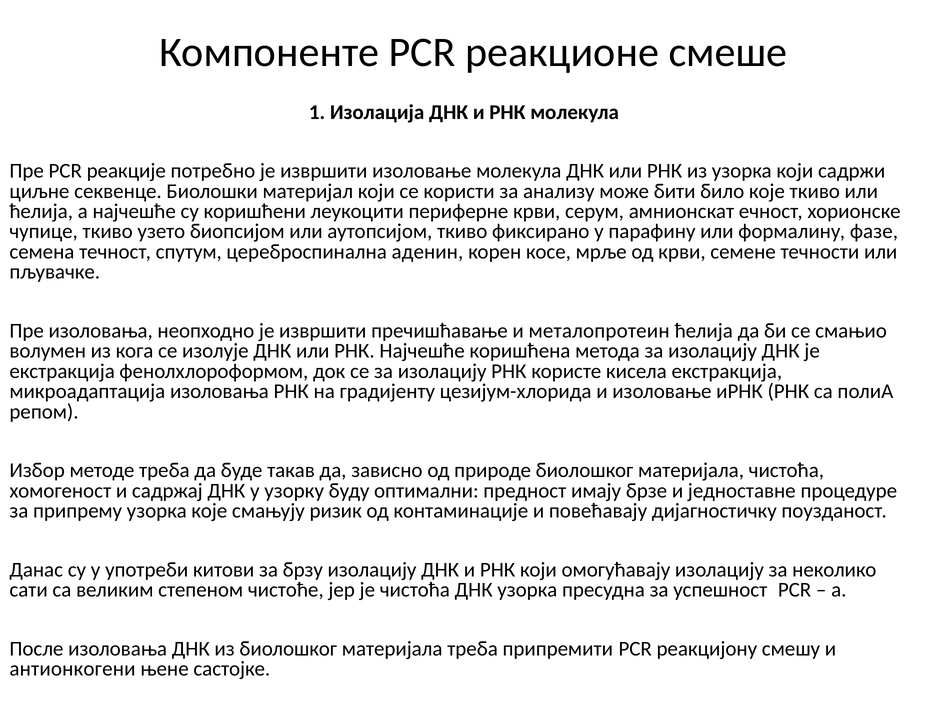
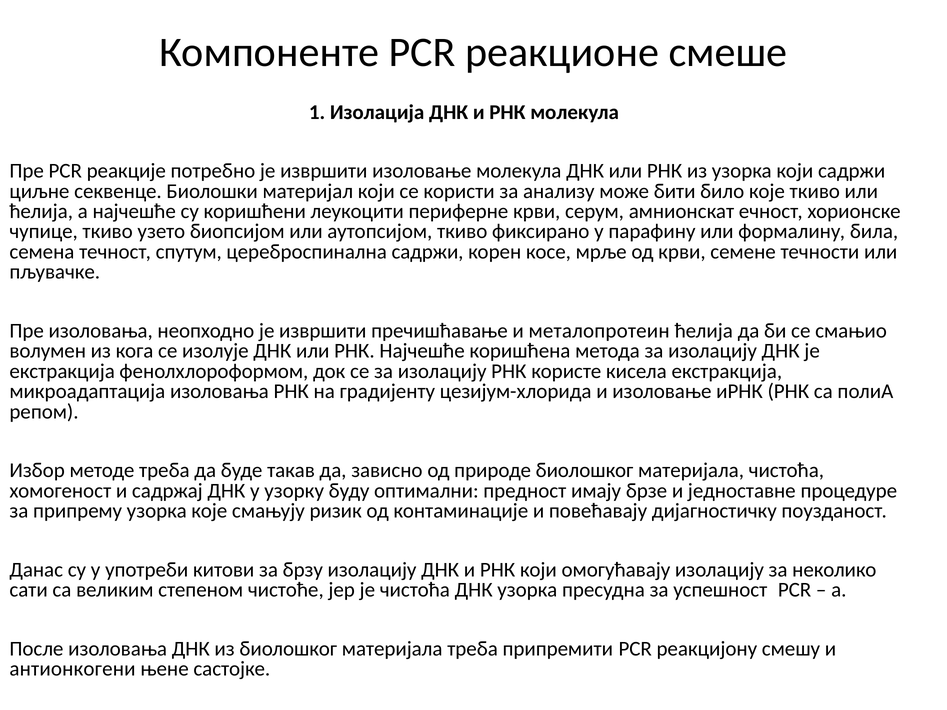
фазе: фазе -> била (874, 232)
цереброспинална аденин: аденин -> садржи (428, 252)
